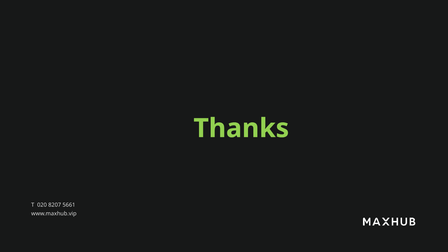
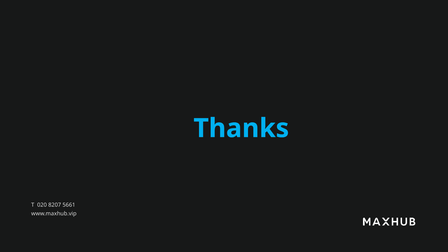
Thanks colour: light green -> light blue (241, 128)
